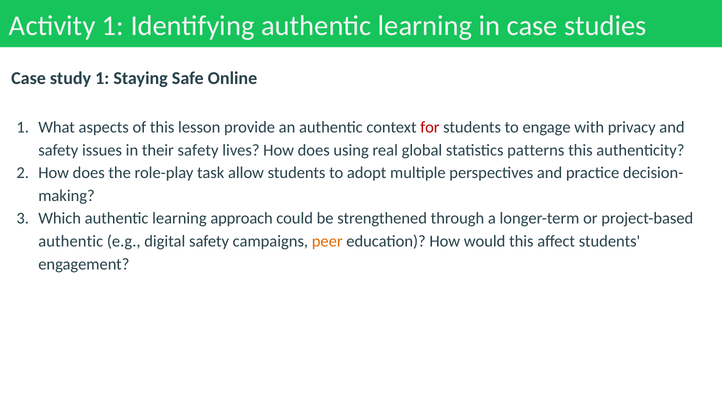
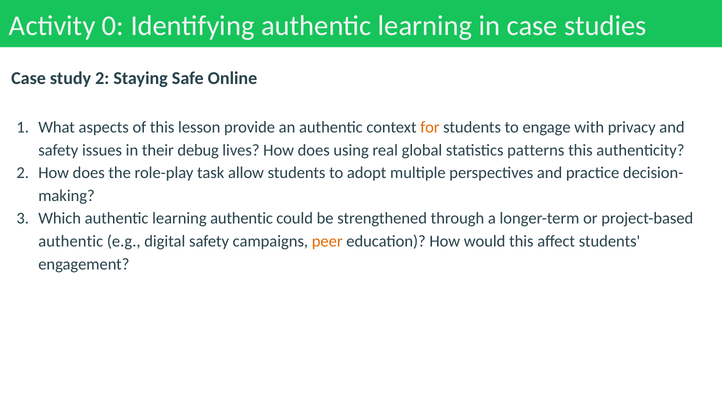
Activity 1: 1 -> 0 (113, 26)
study 1: 1 -> 2 (102, 78)
for colour: red -> orange (430, 127)
their safety: safety -> debug (198, 150)
learning approach: approach -> authentic (242, 219)
